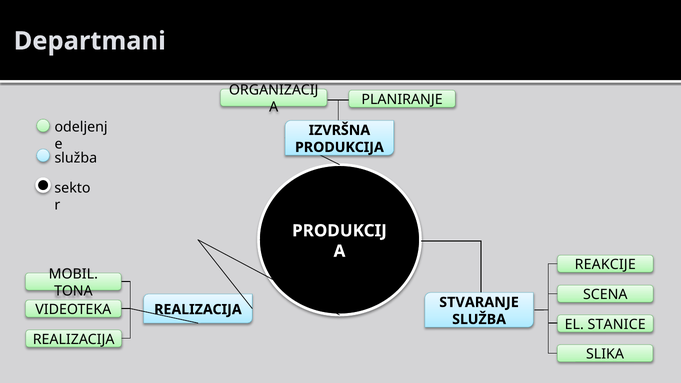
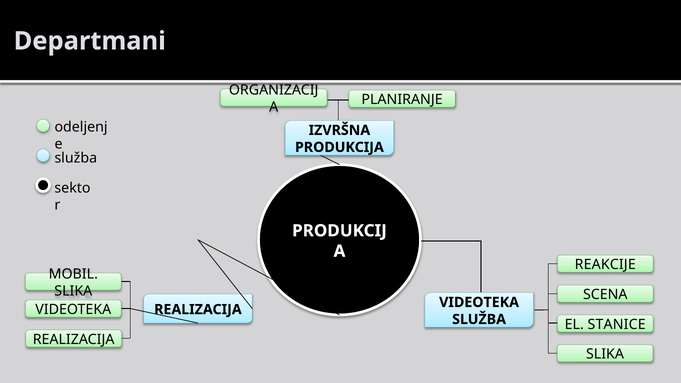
TONA: TONA -> SLIKA (73, 291)
STVARANJE: STVARANJE -> VIDEOTEKA (479, 302)
